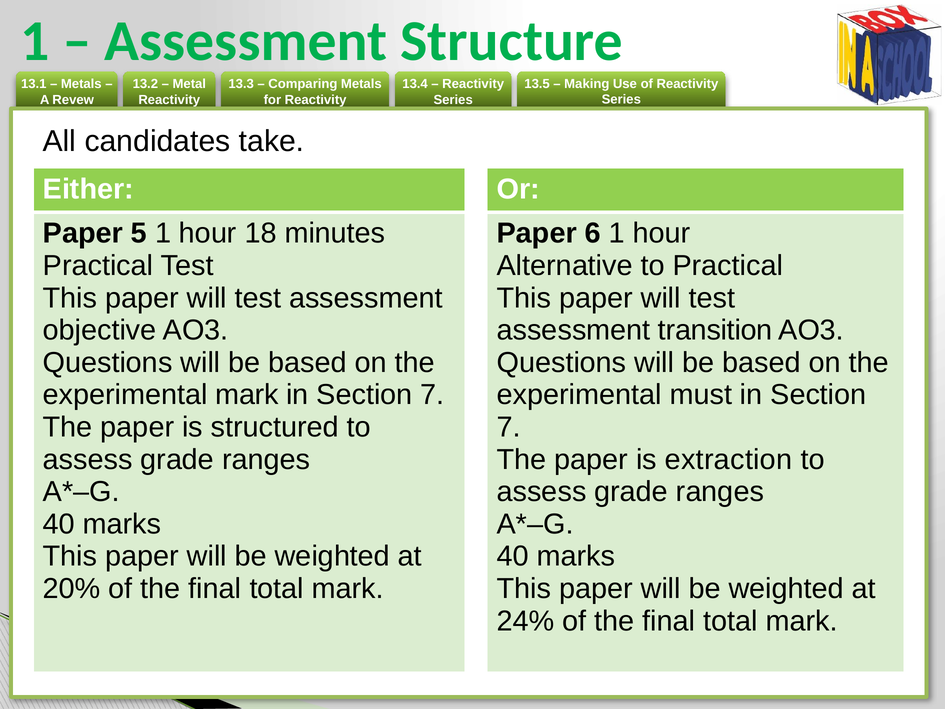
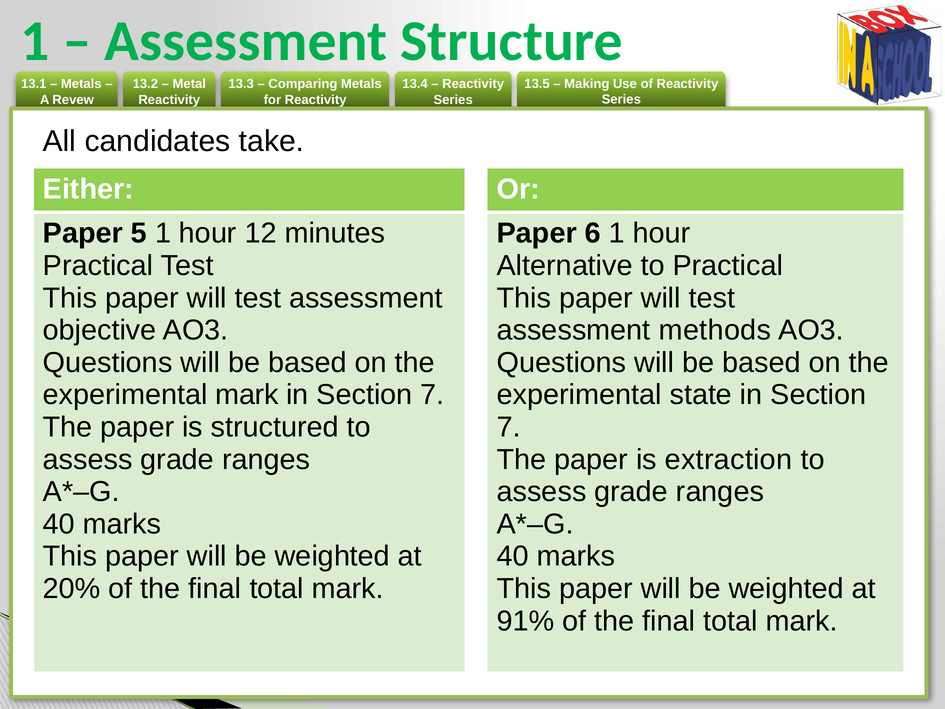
18: 18 -> 12 (261, 233)
transition: transition -> methods (715, 330)
must: must -> state (701, 395)
24%: 24% -> 91% (526, 621)
